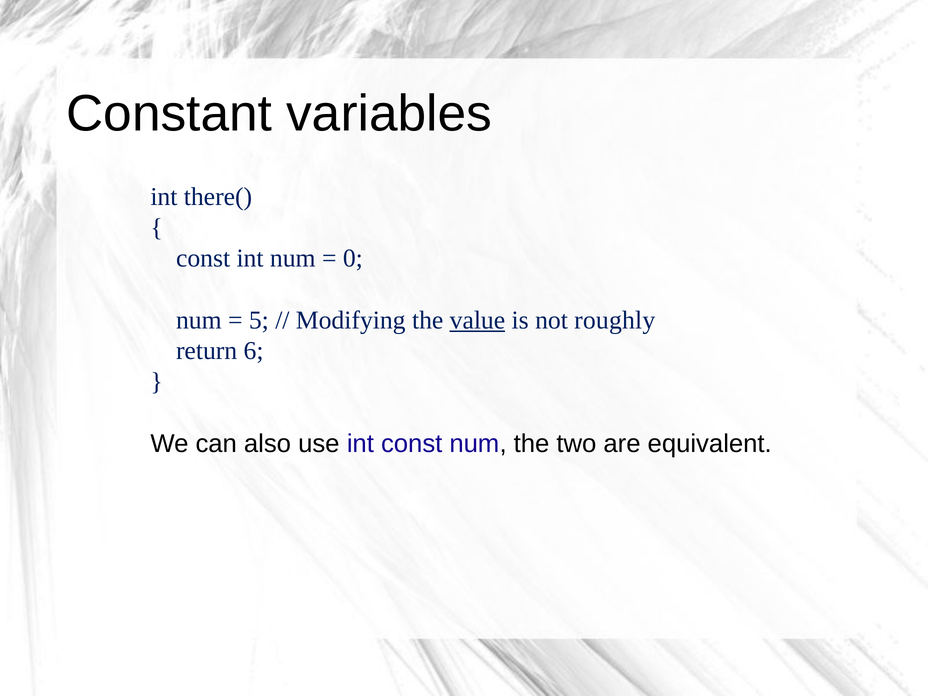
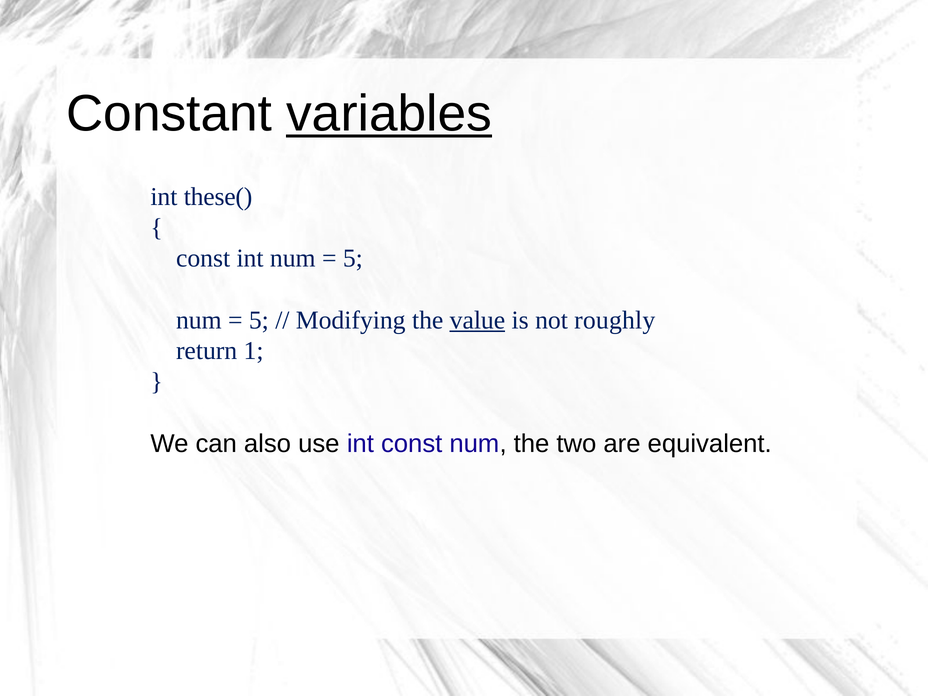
variables underline: none -> present (389, 114)
there(: there( -> these( (218, 197)
0: 0 -> 5 (353, 258)
6: 6 -> 1 (254, 351)
